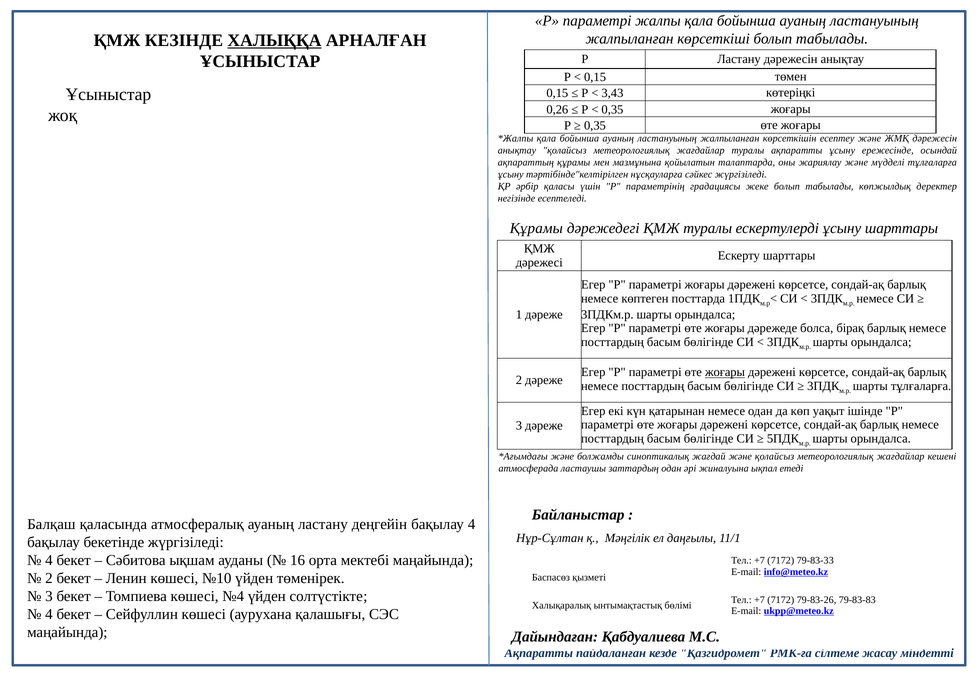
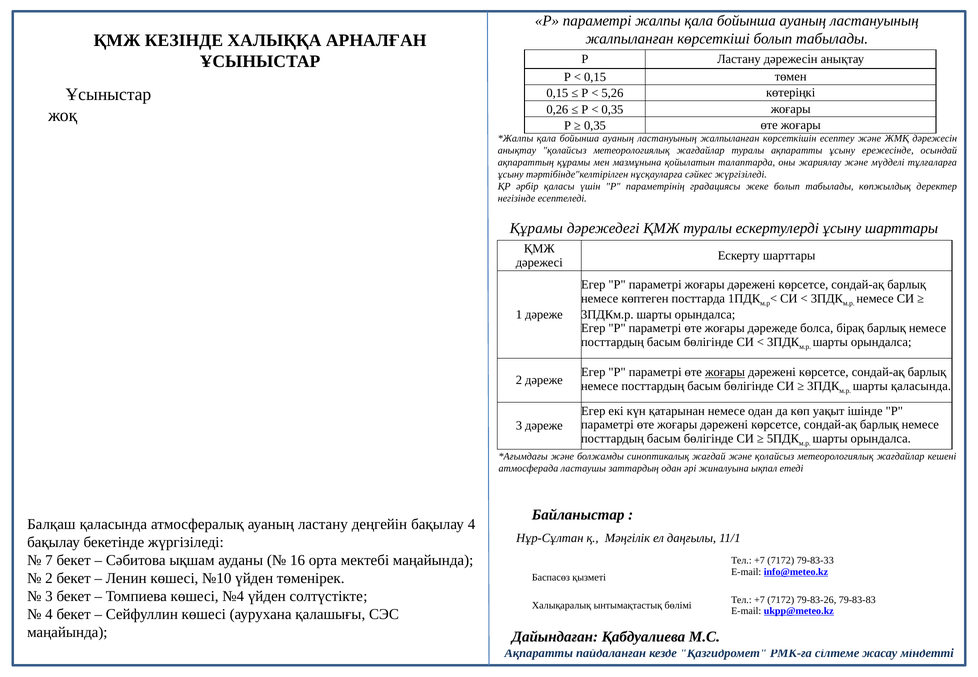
ХАЛЫҚҚА underline: present -> none (274, 40)
3,43: 3,43 -> 5,26 (612, 93)
шарты тұлғаларға: тұлғаларға -> қаласында (921, 386)
4: 4 -> 7 (49, 560)
